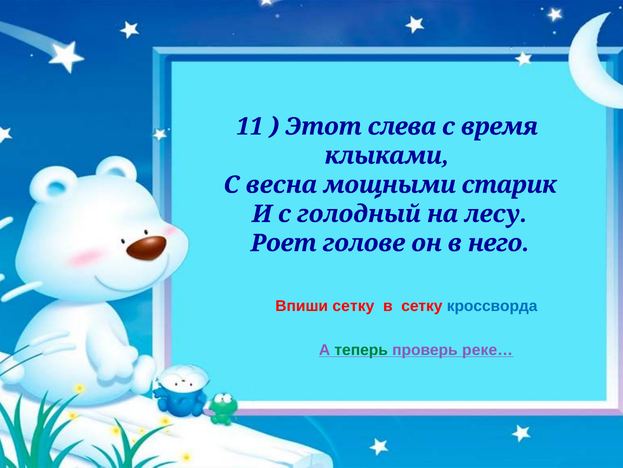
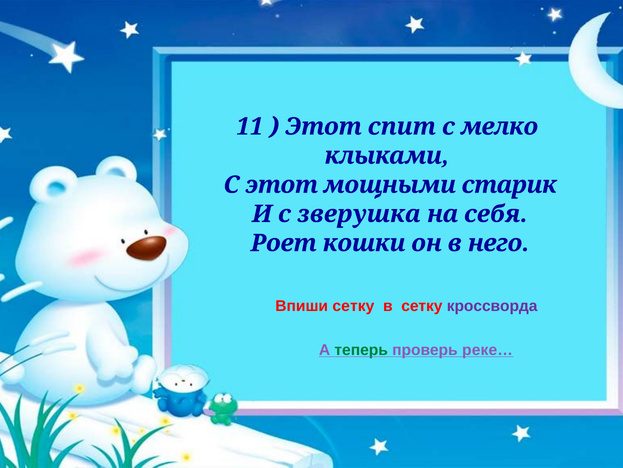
слева: слева -> спит (402, 126)
время: время -> мелко (500, 126)
С весна: весна -> этот (282, 185)
голодный: голодный -> зверушка (359, 214)
лесу: лесу -> себя (496, 214)
голове: голове -> кошки (364, 243)
кроссворда colour: blue -> purple (492, 306)
